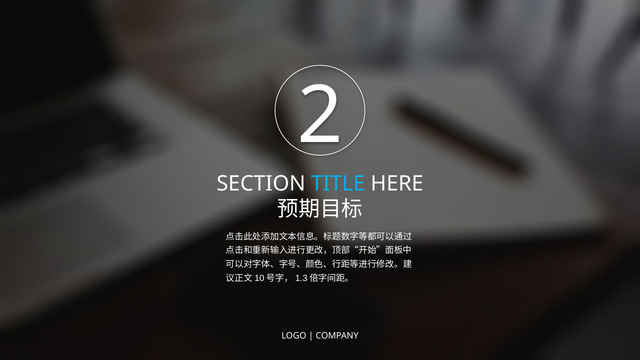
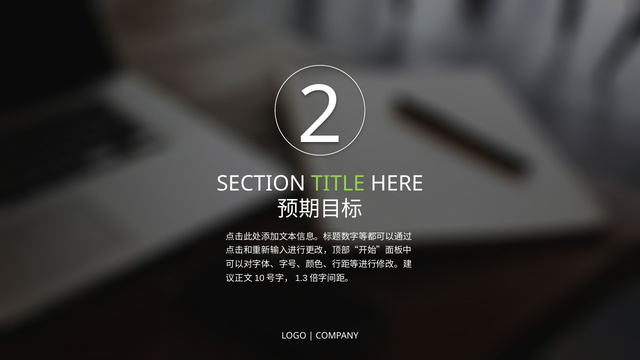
TITLE colour: light blue -> light green (338, 184)
